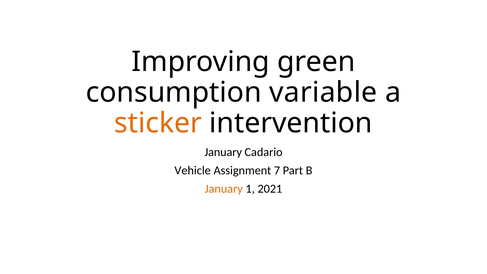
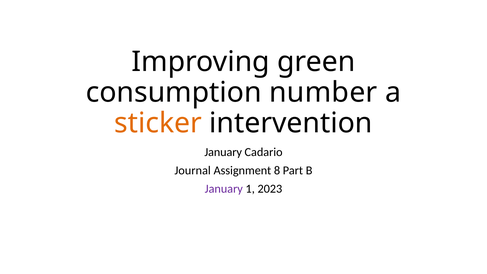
variable: variable -> number (323, 93)
Vehicle: Vehicle -> Journal (193, 170)
7: 7 -> 8 (277, 170)
January colour: orange -> purple (224, 189)
2021: 2021 -> 2023 (270, 189)
